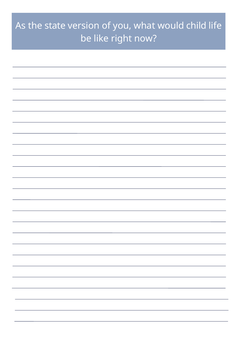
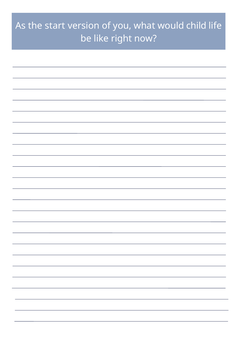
state: state -> start (55, 26)
